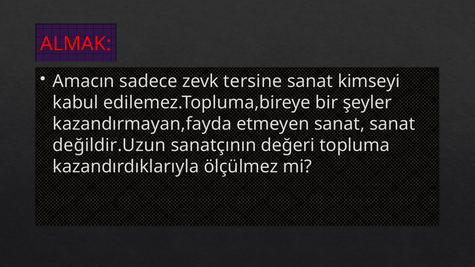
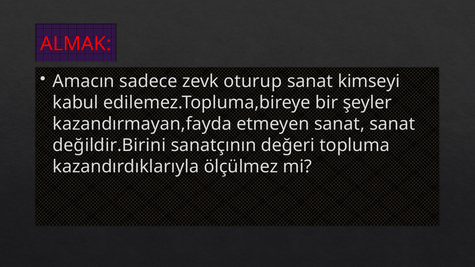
tersine: tersine -> oturup (253, 81)
değildir.Uzun: değildir.Uzun -> değildir.Birini (109, 145)
